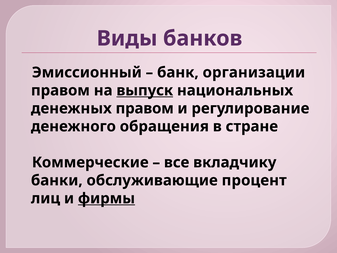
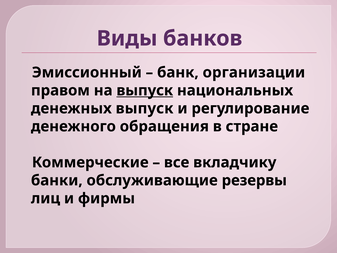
денежных правом: правом -> выпуск (145, 108)
процент: процент -> резервы (254, 180)
фирмы underline: present -> none (107, 198)
